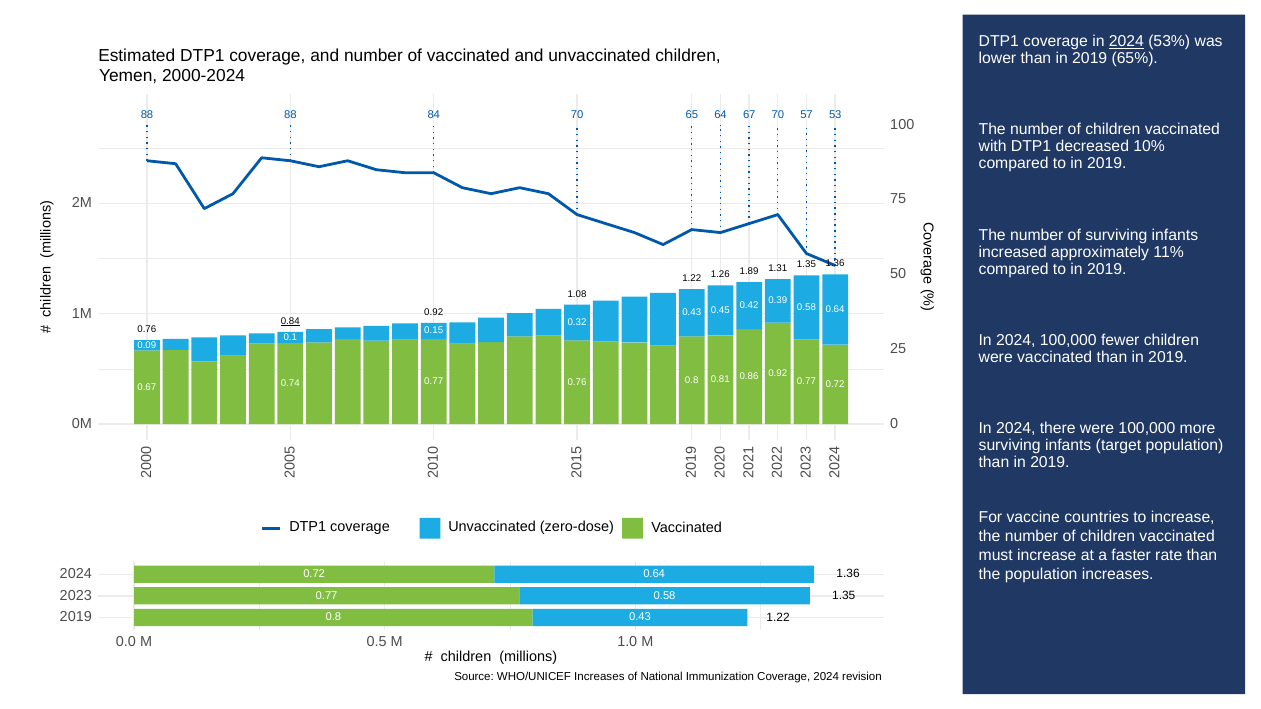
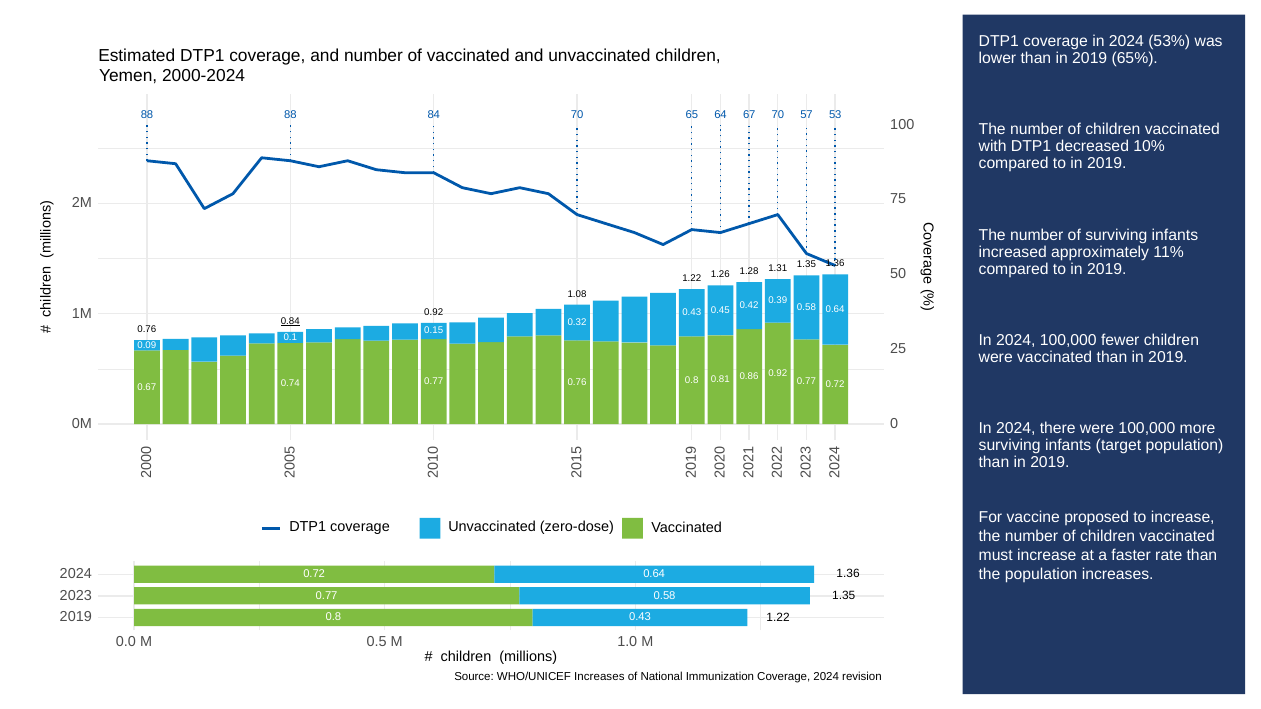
2024 underline: present -> none (1126, 41)
1.89: 1.89 -> 1.28 (749, 272)
countries: countries -> proposed (1097, 517)
